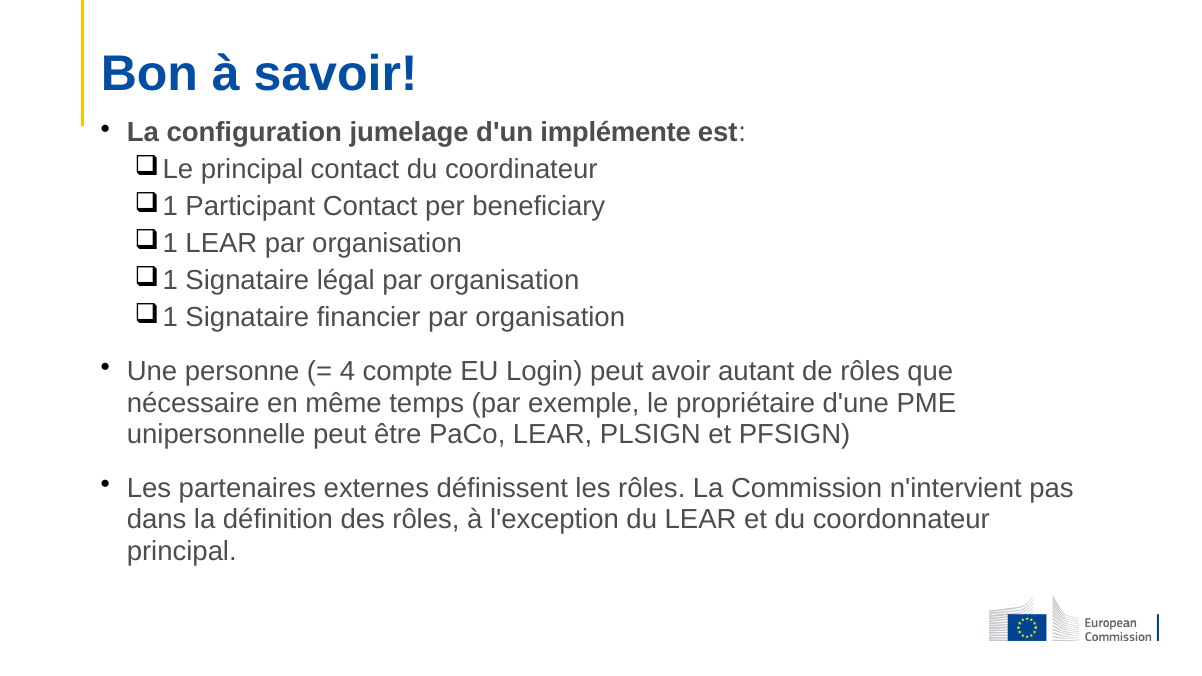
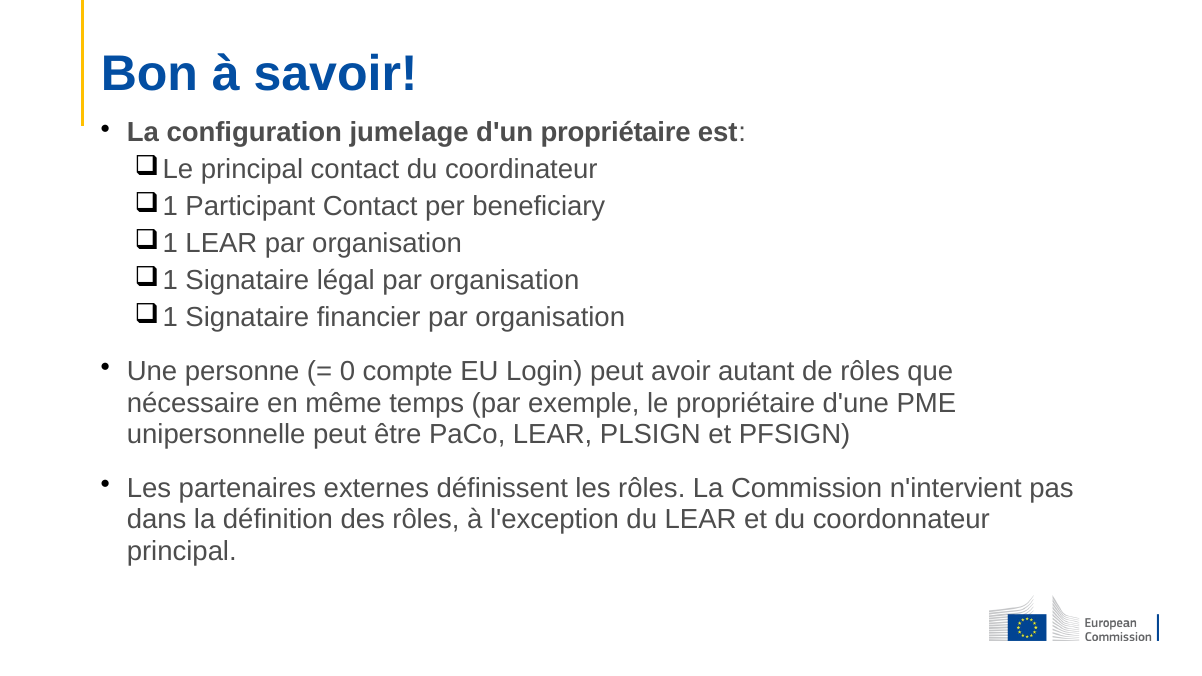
d'un implémente: implémente -> propriétaire (616, 133)
4: 4 -> 0 (347, 372)
